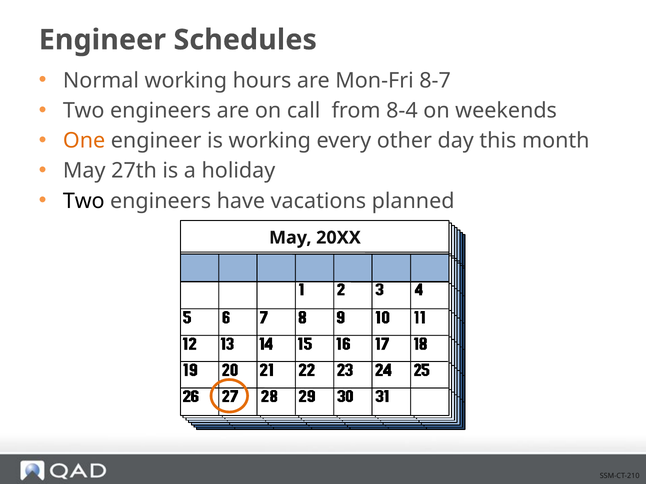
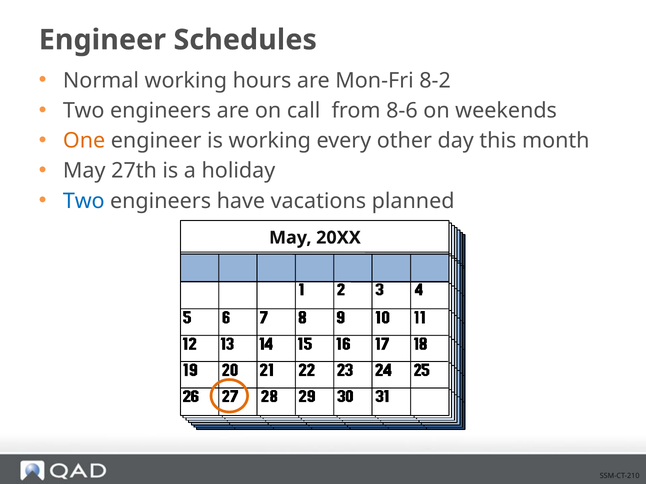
8-7: 8-7 -> 8-2 (435, 81)
8-4: 8-4 -> 8-6 (402, 111)
Two colour: black -> blue (84, 201)
